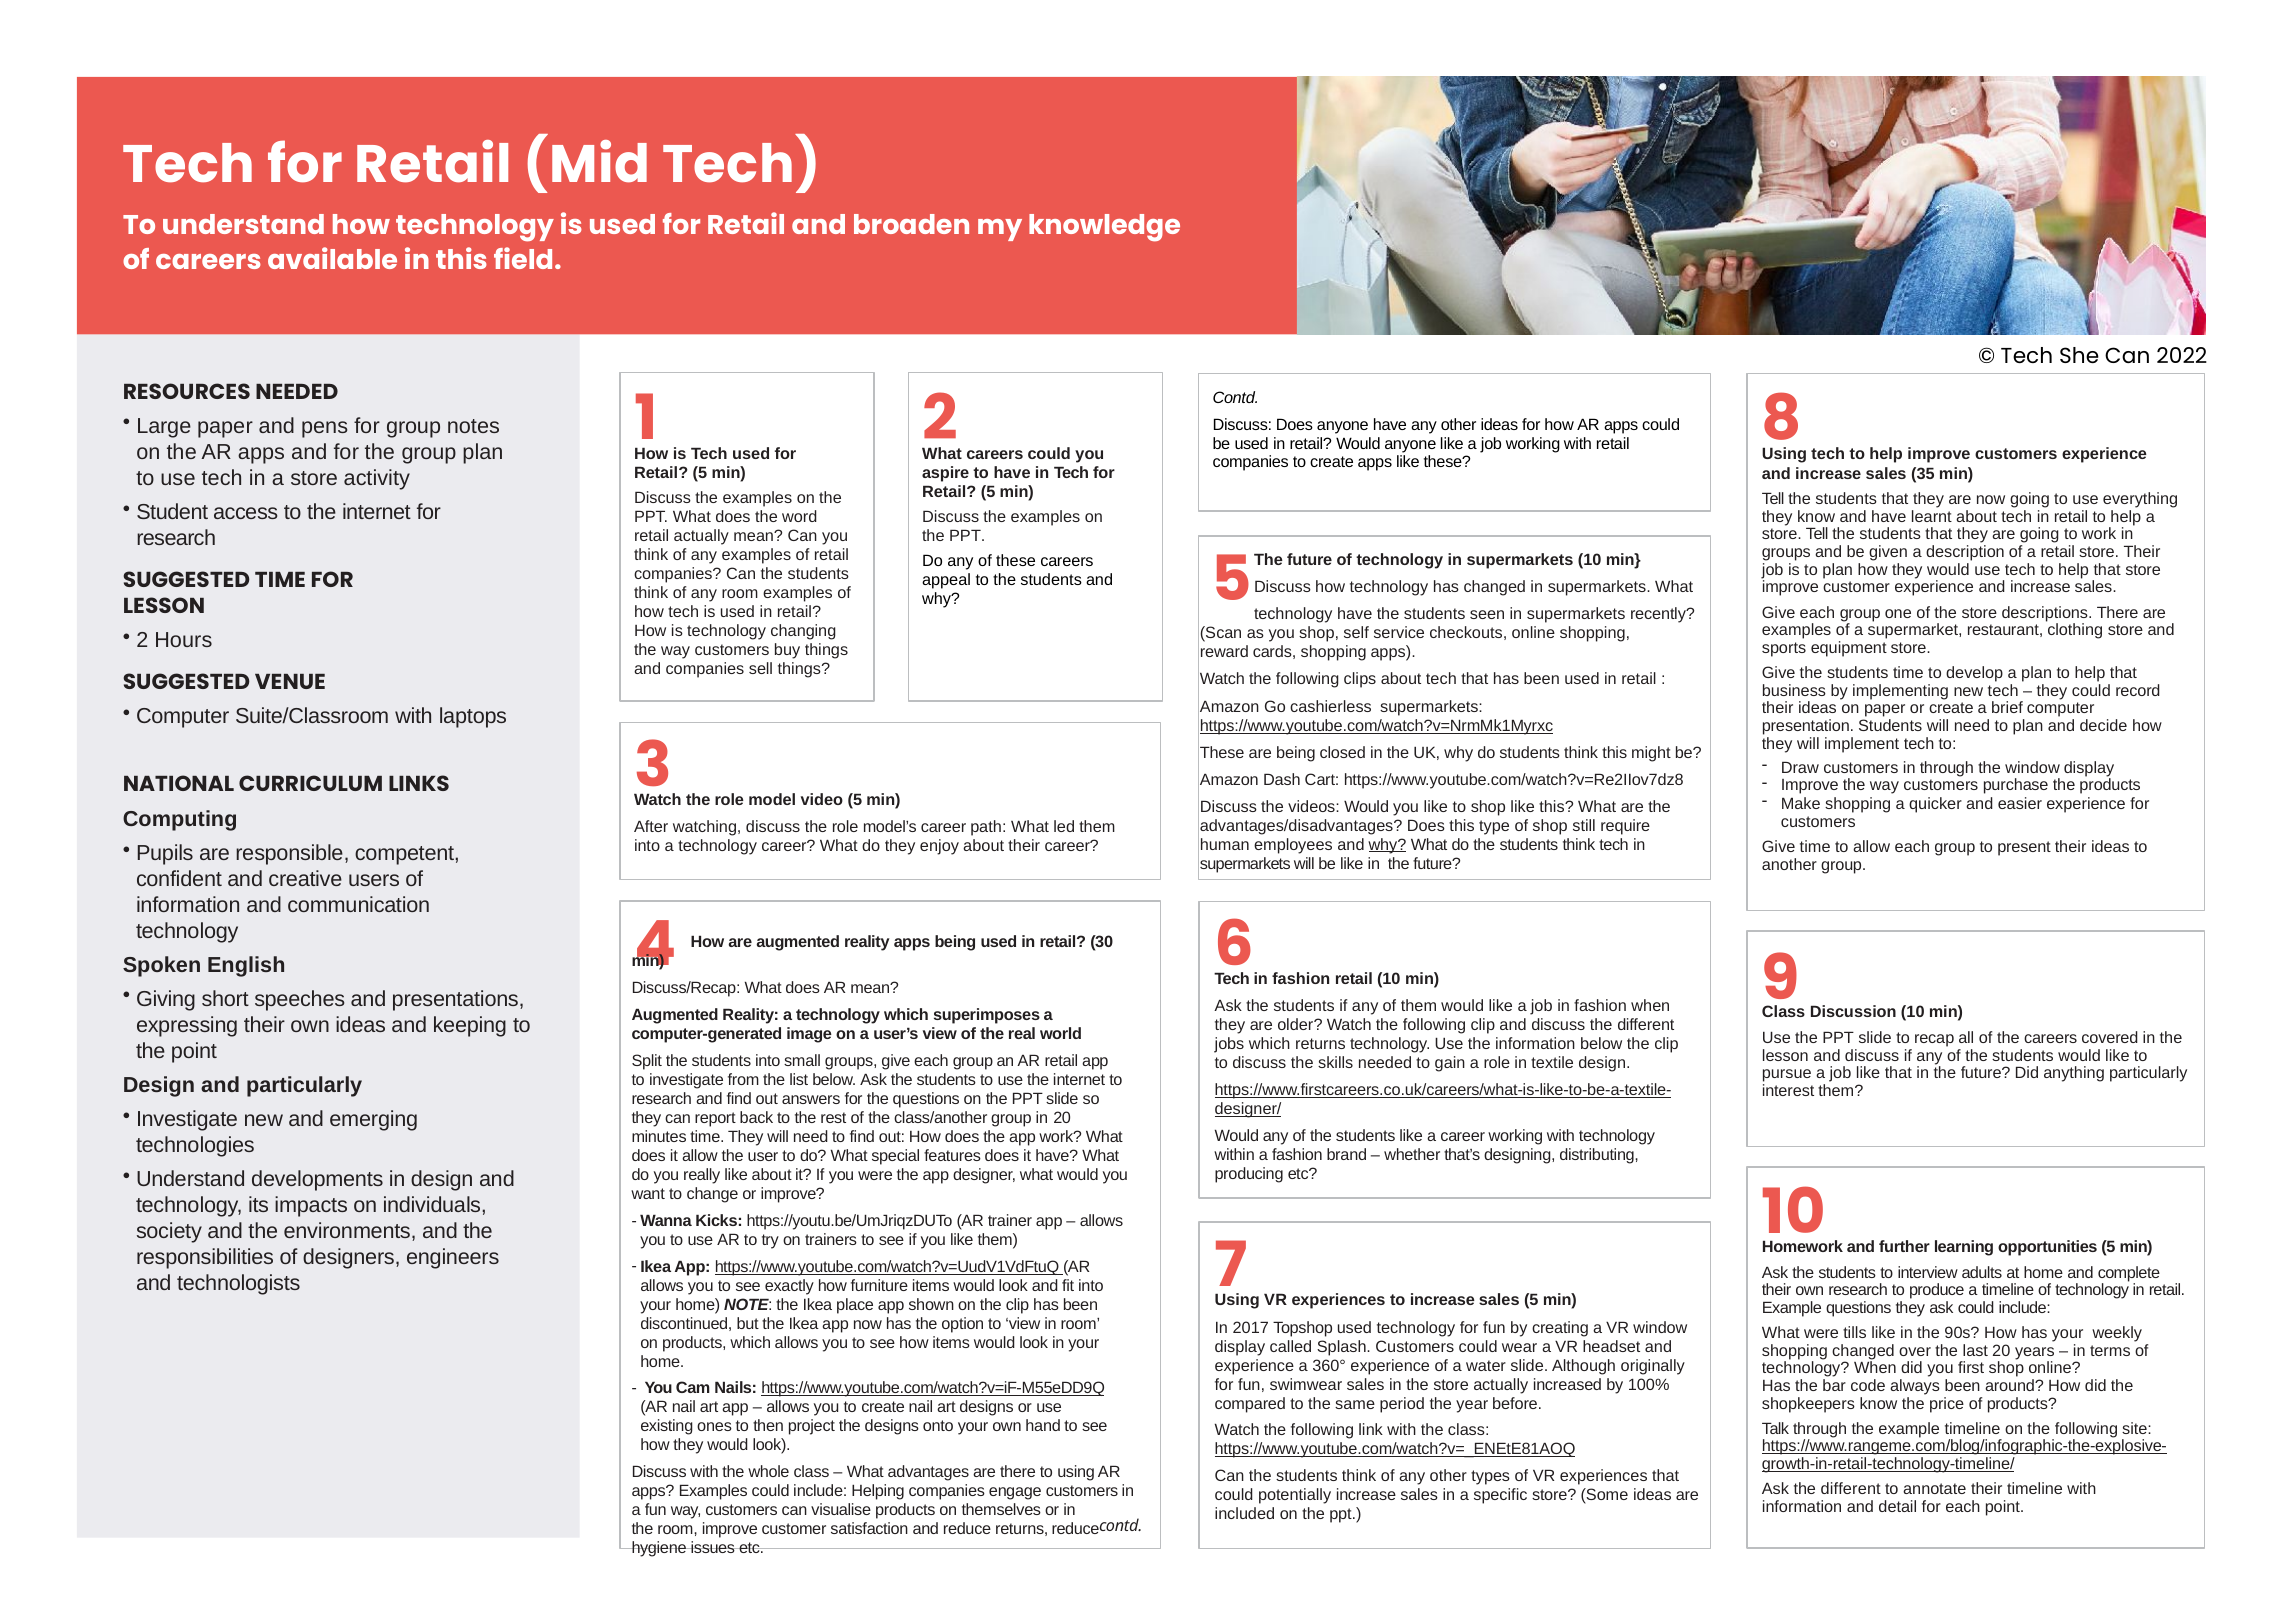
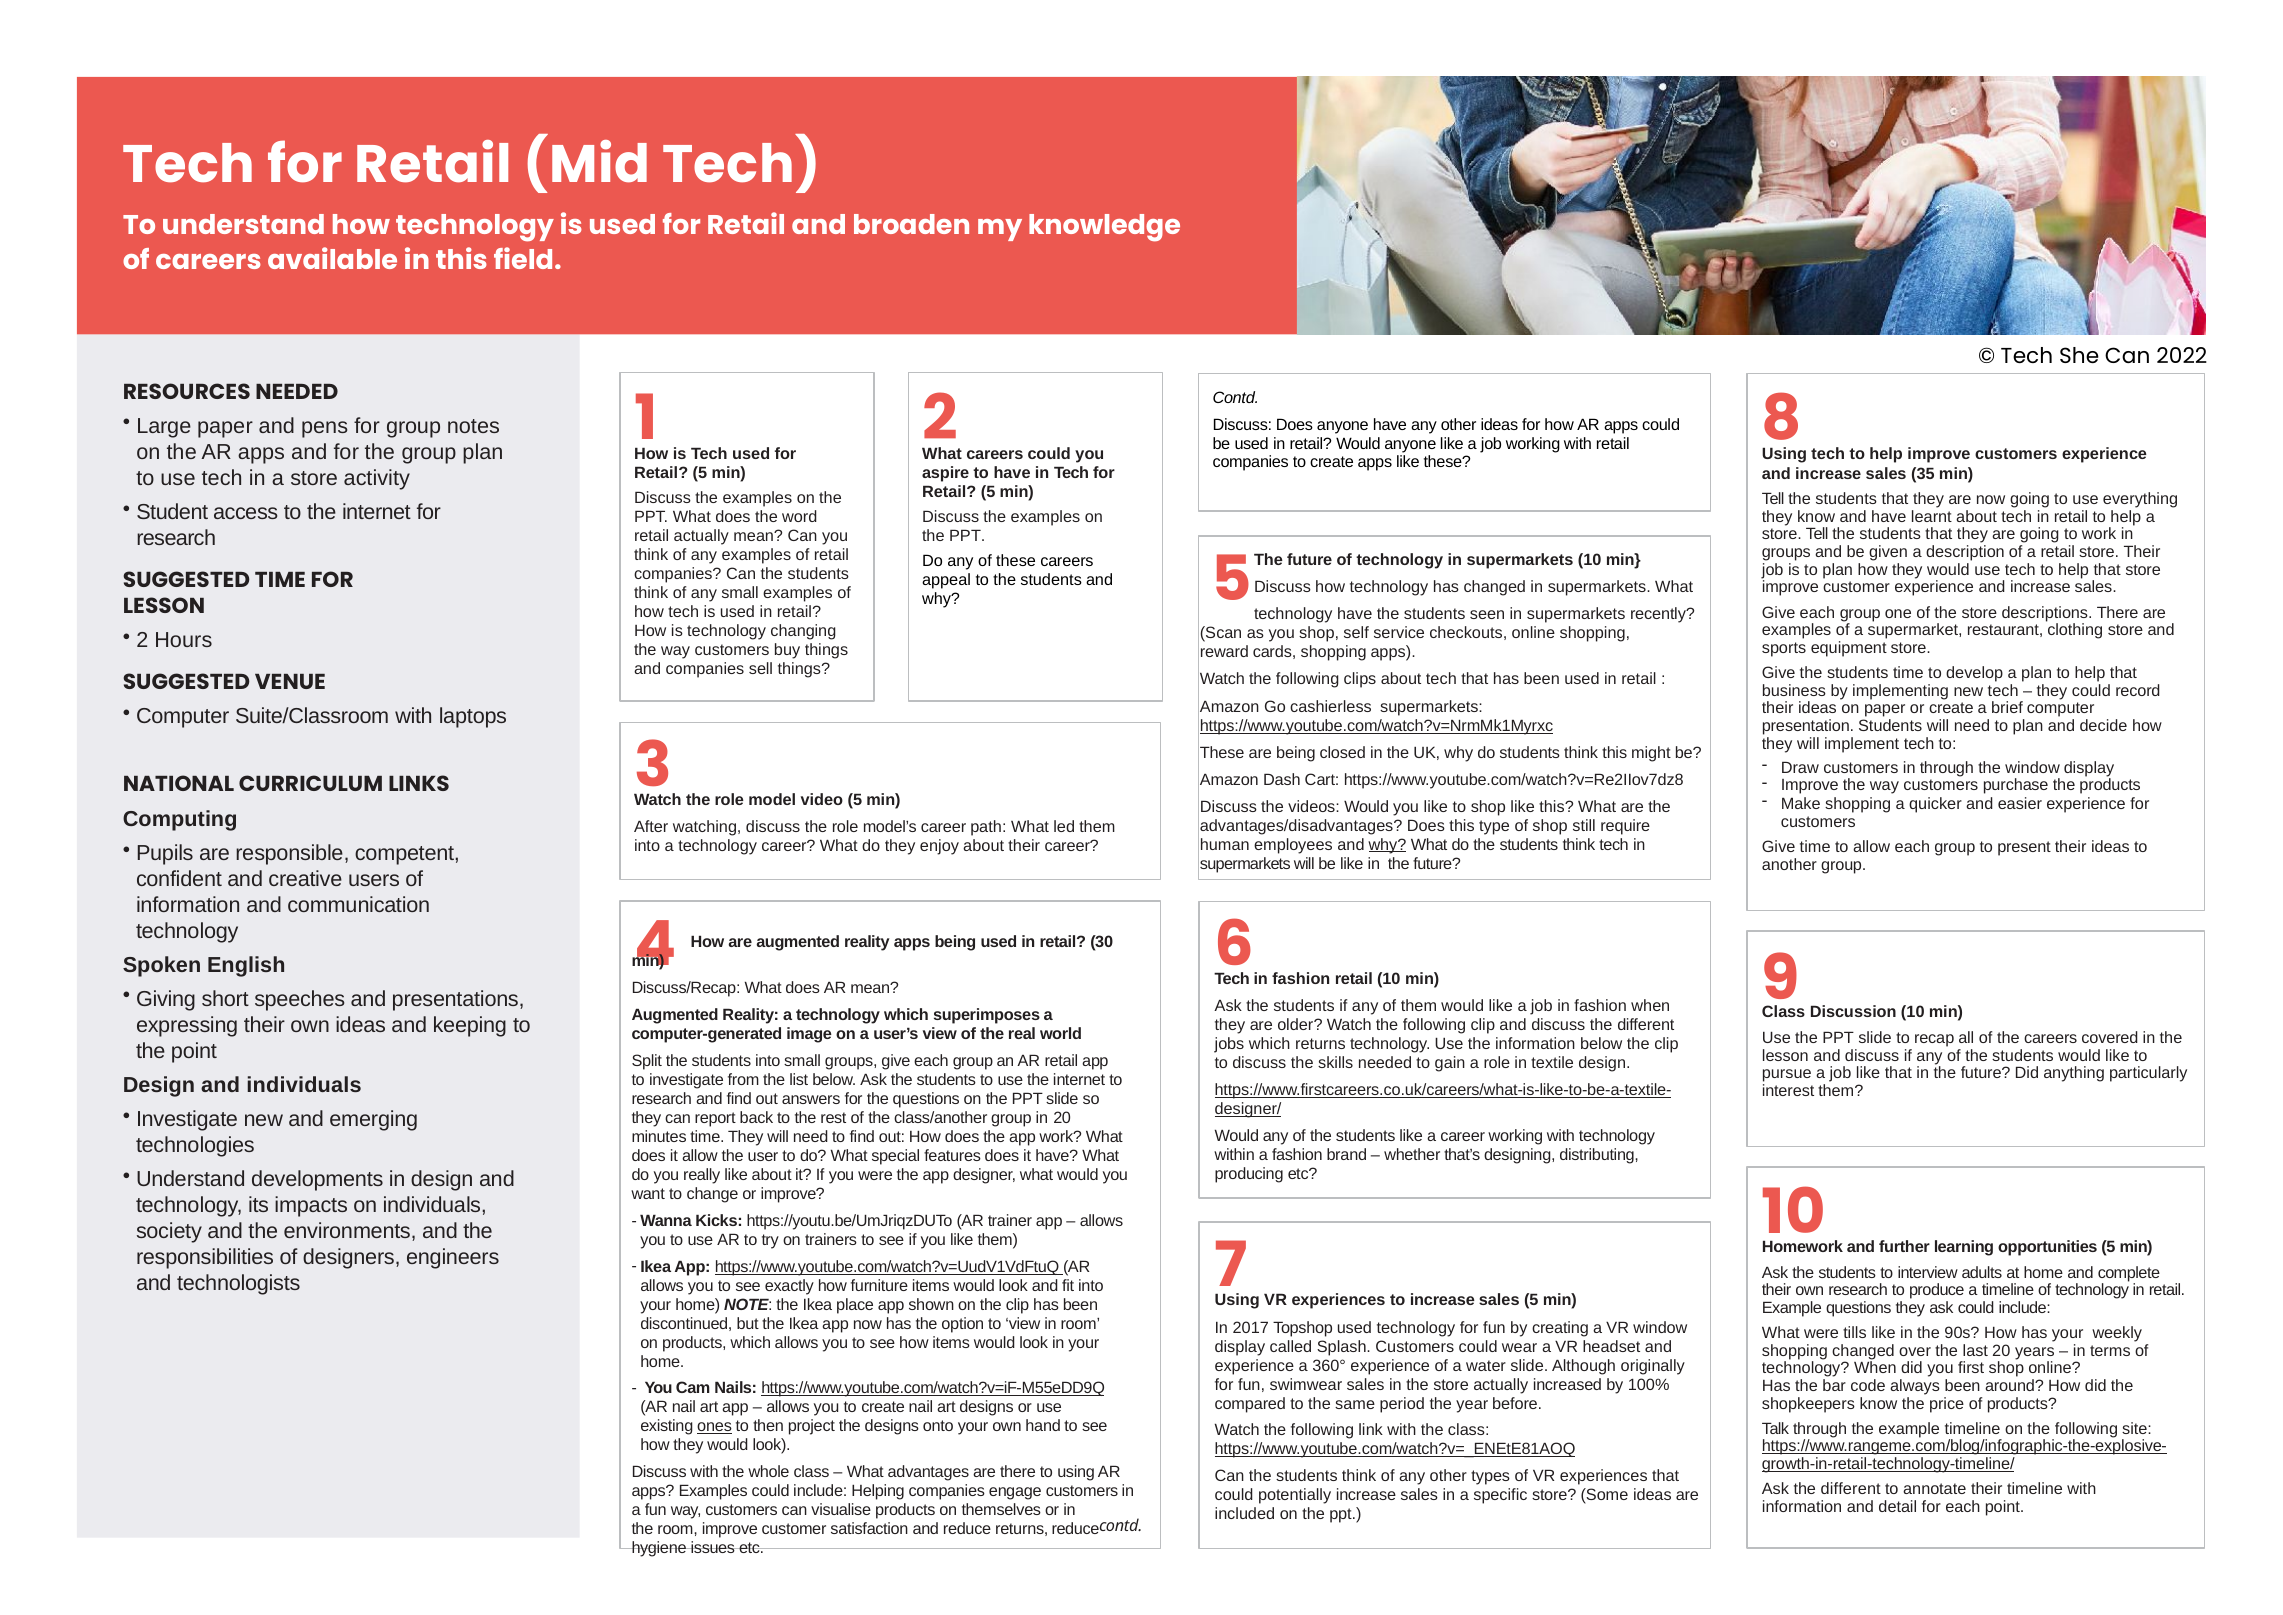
any room: room -> small (740, 593)
and particularly: particularly -> individuals (304, 1086)
ones underline: none -> present (715, 1426)
